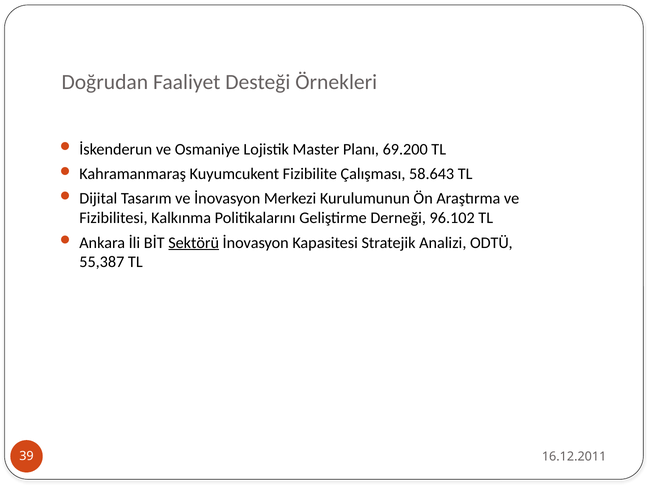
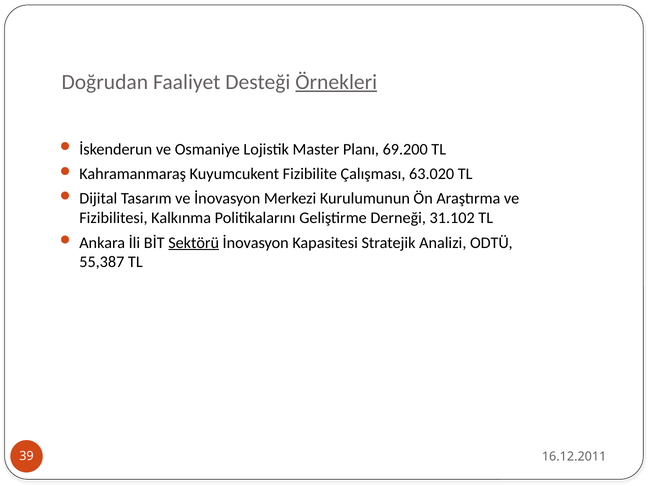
Örnekleri underline: none -> present (336, 82)
58.643: 58.643 -> 63.020 (432, 174)
96.102: 96.102 -> 31.102 (452, 218)
